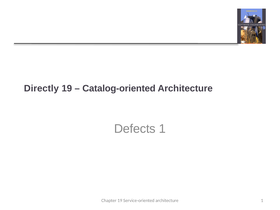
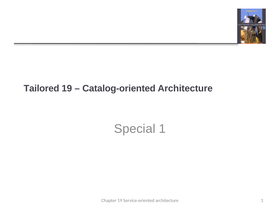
Directly: Directly -> Tailored (41, 88)
Defects: Defects -> Special (135, 129)
